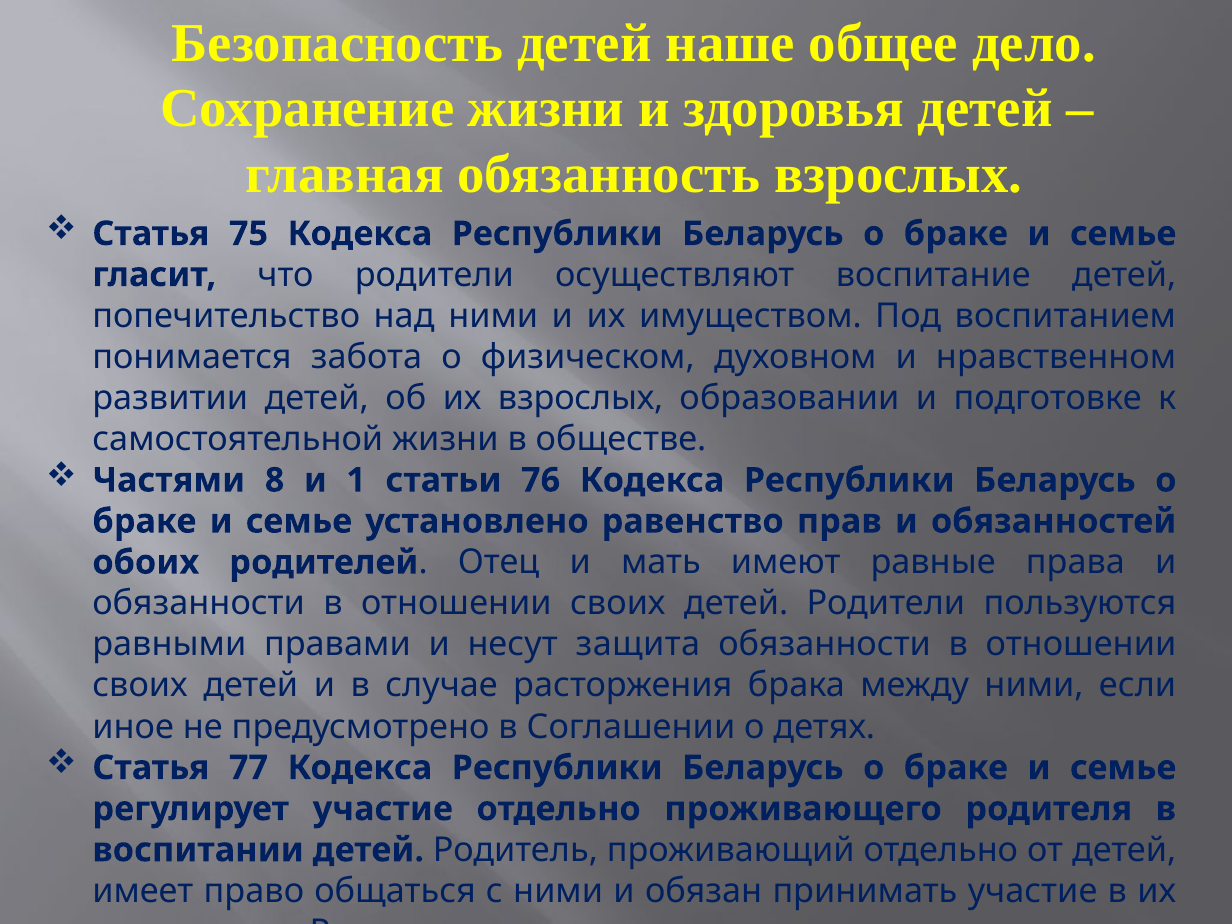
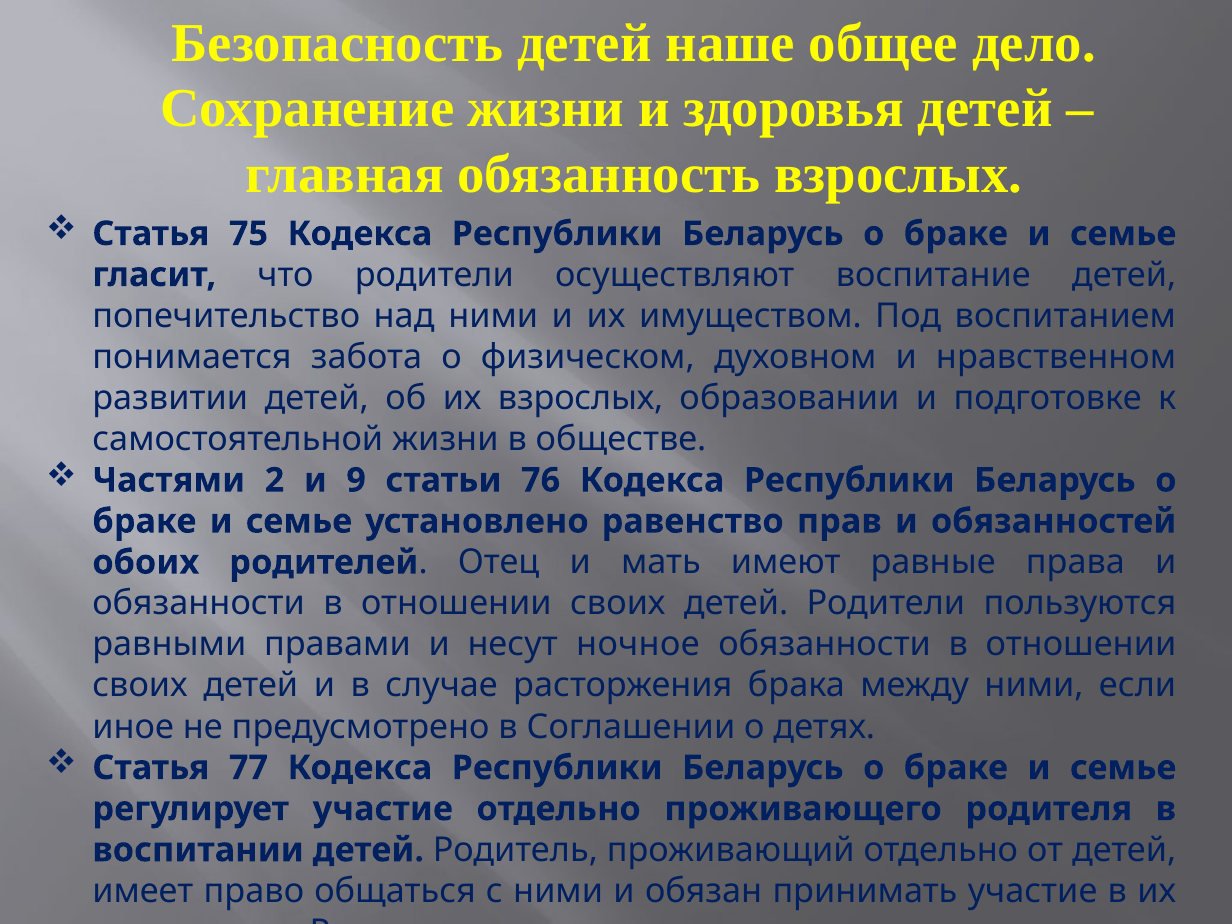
8: 8 -> 2 (275, 480)
1: 1 -> 9 (356, 480)
защита: защита -> ночное (638, 645)
